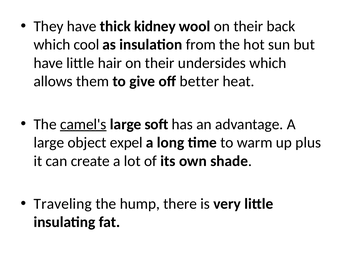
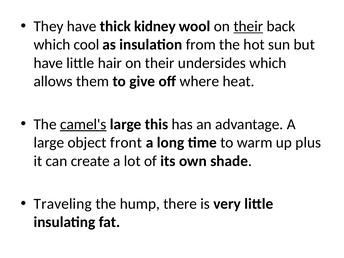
their underline: none -> present (248, 26)
better: better -> where (199, 81)
soft: soft -> this (156, 124)
expel: expel -> front (126, 143)
